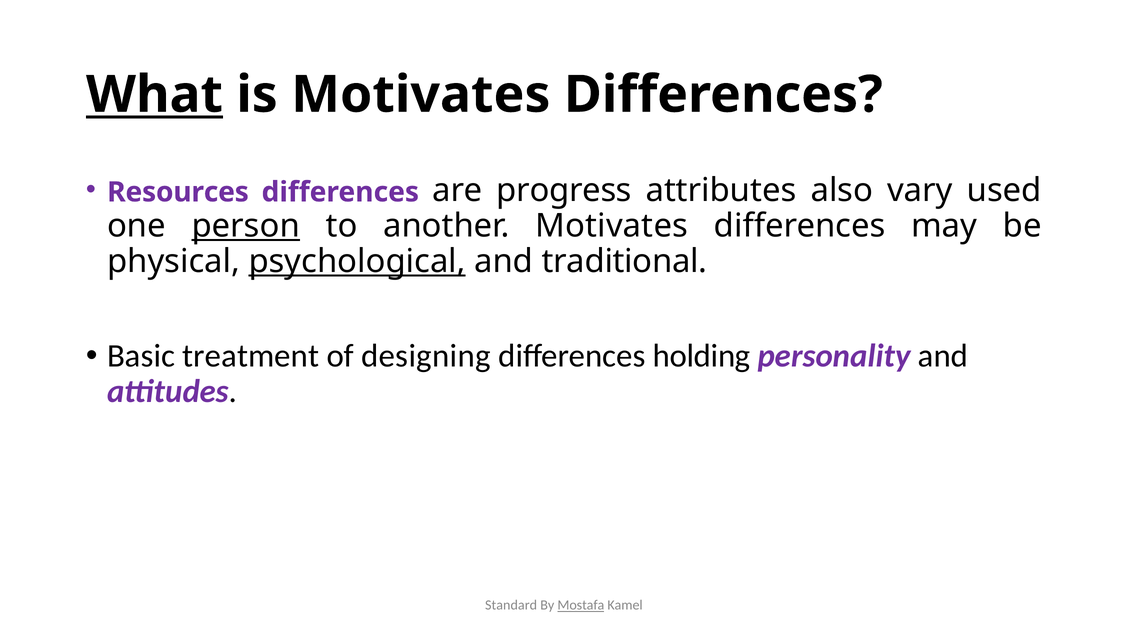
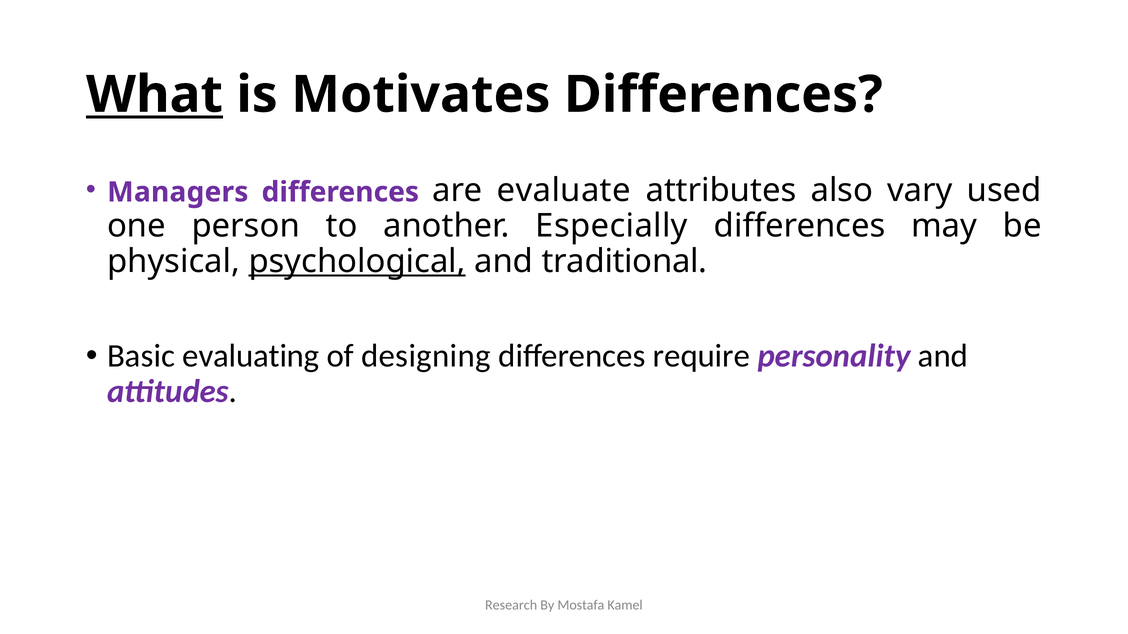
Resources: Resources -> Managers (178, 192)
progress: progress -> evaluate (564, 191)
person underline: present -> none (246, 226)
another Motivates: Motivates -> Especially (612, 226)
treatment: treatment -> evaluating (251, 356)
holding: holding -> require (701, 356)
Standard: Standard -> Research (511, 606)
Mostafa underline: present -> none (581, 606)
